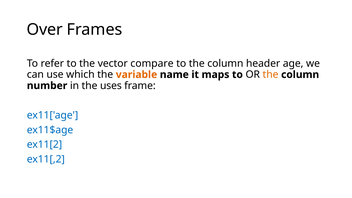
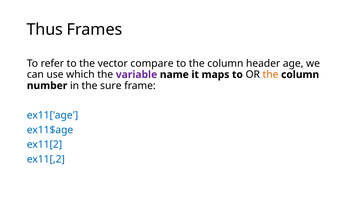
Over: Over -> Thus (45, 30)
variable colour: orange -> purple (137, 75)
uses: uses -> sure (111, 86)
